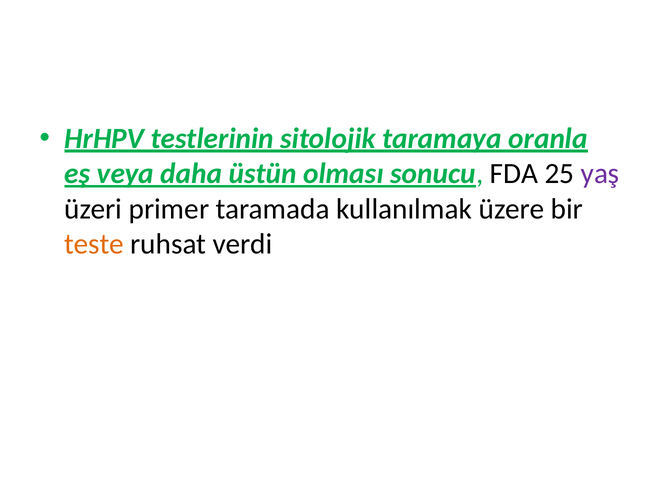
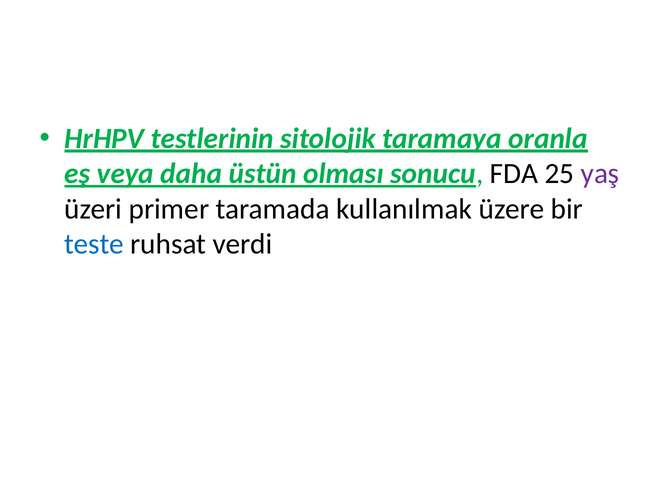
teste colour: orange -> blue (94, 244)
